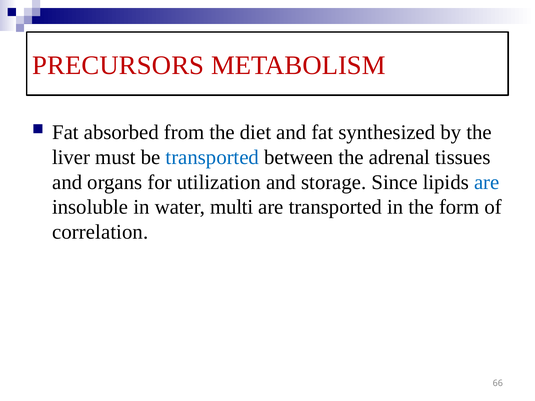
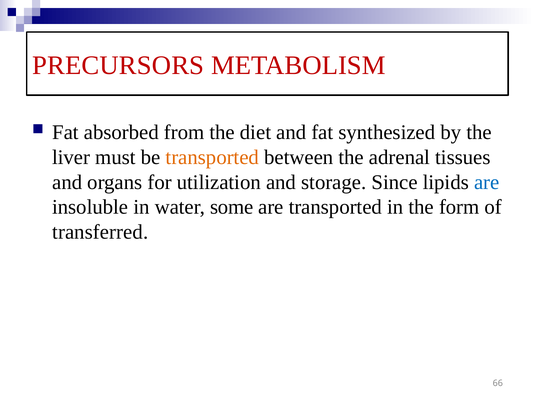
transported colour: blue -> orange (212, 157)
multi: multi -> some (232, 207)
correlation: correlation -> transferred (100, 232)
